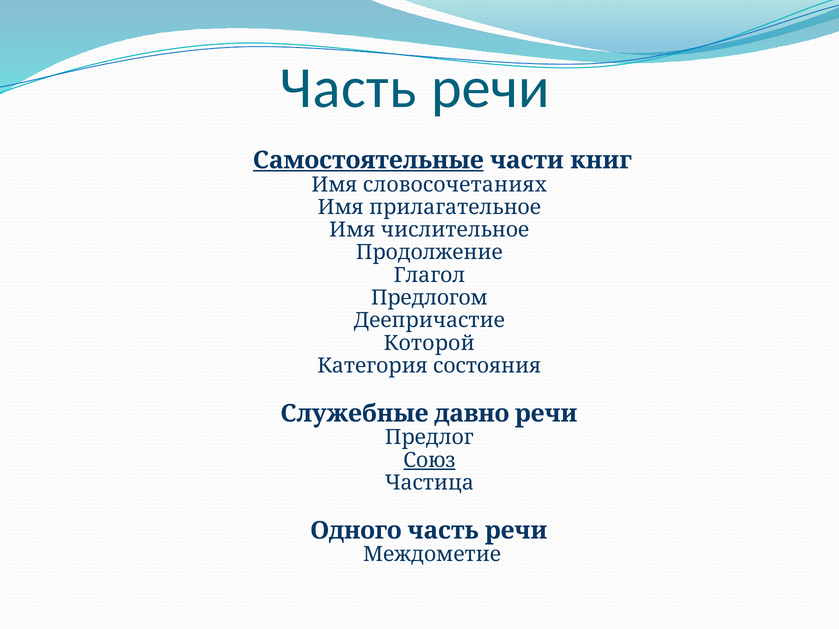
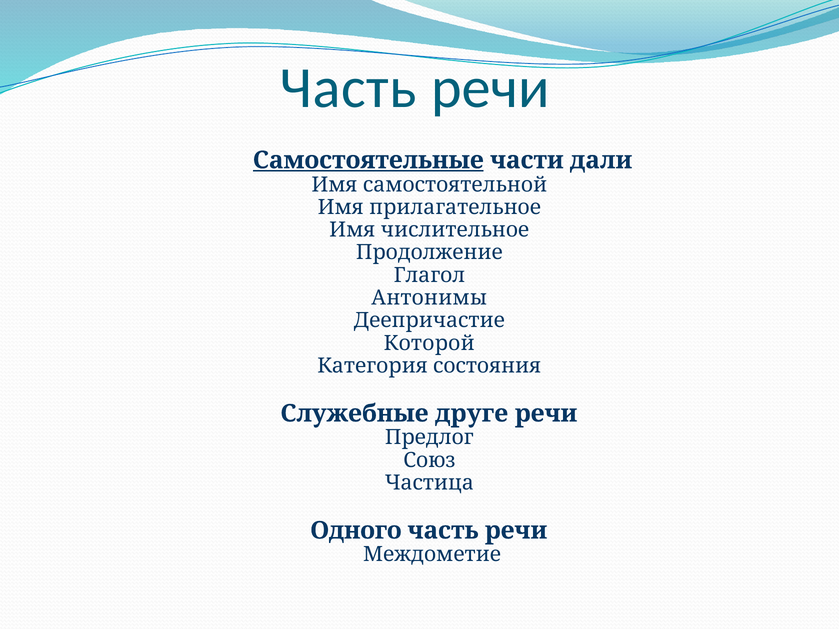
книг: книг -> дали (601, 160)
словосочетаниях: словосочетаниях -> самостоятельной (455, 185)
Предлогом: Предлогом -> Антонимы (429, 298)
давно: давно -> друге (472, 414)
Союз underline: present -> none (429, 460)
